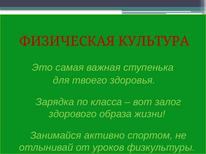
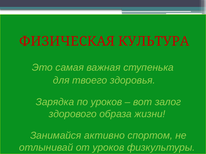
по класса: класса -> уроков (106, 102)
